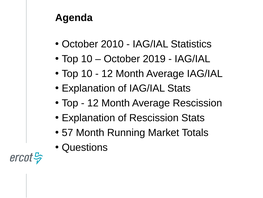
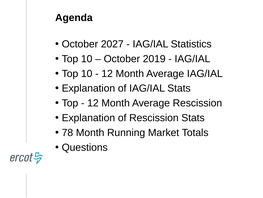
2010: 2010 -> 2027 (112, 44)
57: 57 -> 78 (67, 132)
